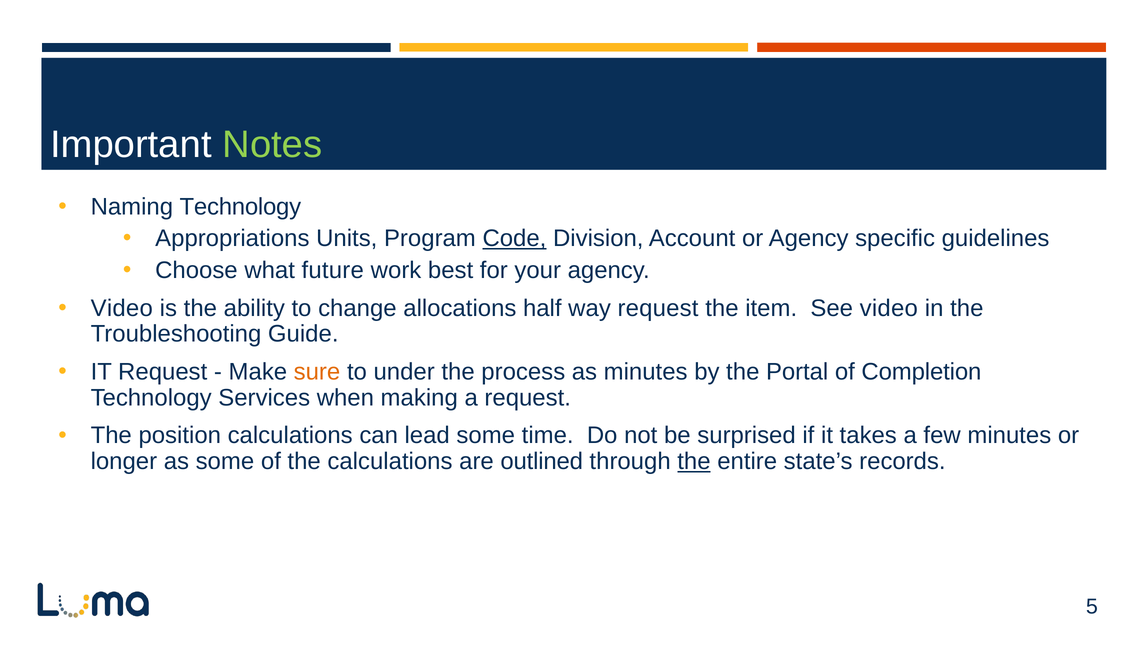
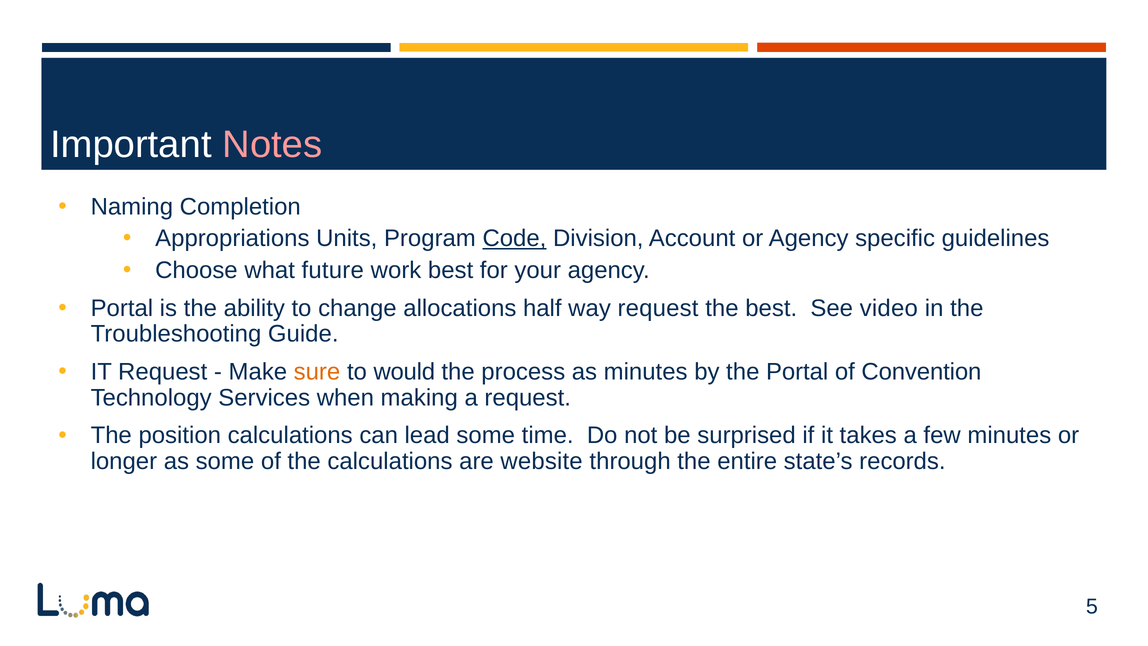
Notes colour: light green -> pink (272, 145)
Naming Technology: Technology -> Completion (240, 207)
Video: Video -> Portal (122, 308)
the item: item -> best (771, 308)
under: under -> would (404, 372)
Completion: Completion -> Convention (921, 372)
outlined: outlined -> website (542, 461)
the underline: present -> none (694, 461)
